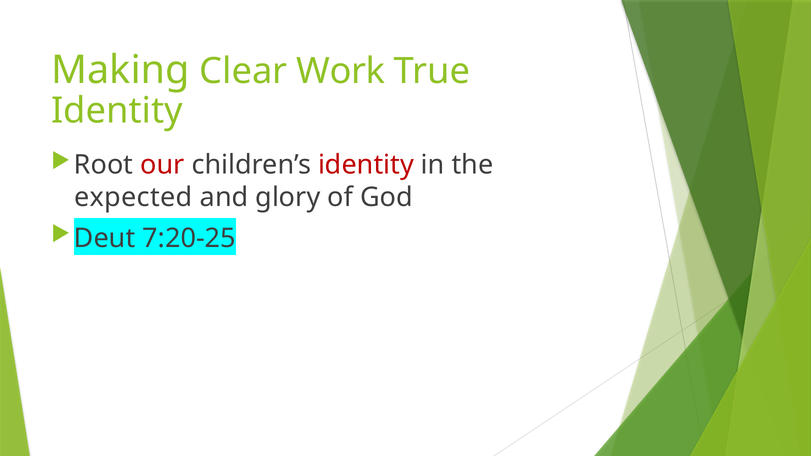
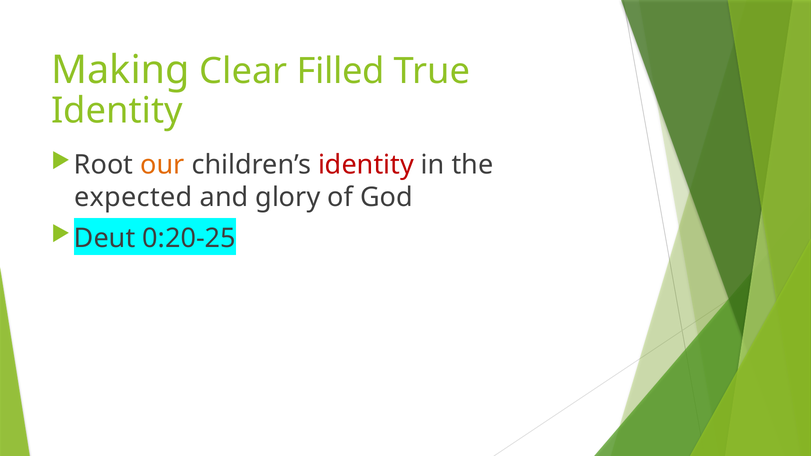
Work: Work -> Filled (341, 71)
our colour: red -> orange (162, 165)
7:20-25: 7:20-25 -> 0:20-25 (189, 238)
